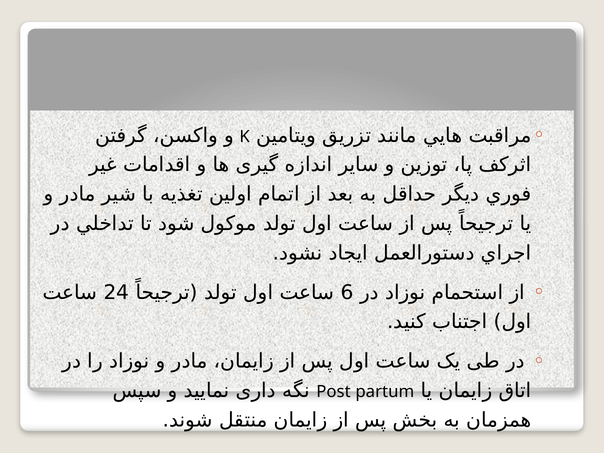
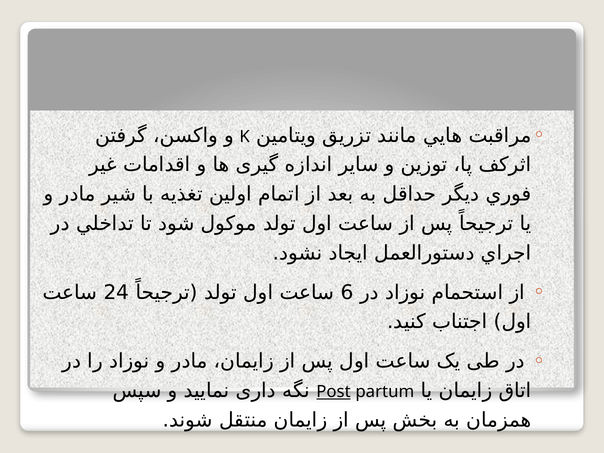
Post underline: none -> present (333, 392)
